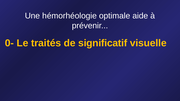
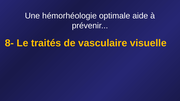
0-: 0- -> 8- (9, 43)
significatif: significatif -> vasculaire (103, 43)
